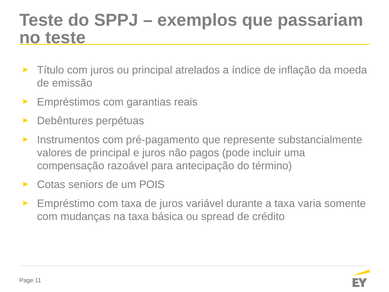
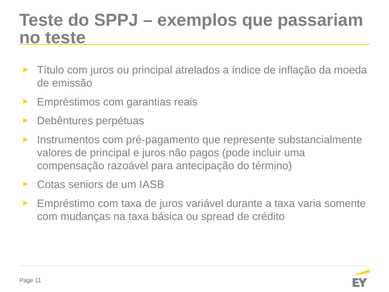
POIS: POIS -> IASB (152, 184)
